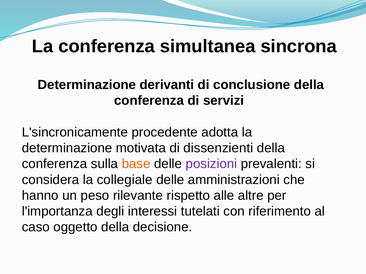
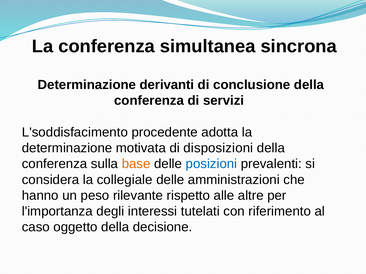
L'sincronicamente: L'sincronicamente -> L'soddisfacimento (75, 132)
dissenzienti: dissenzienti -> disposizioni (218, 148)
posizioni colour: purple -> blue (211, 164)
